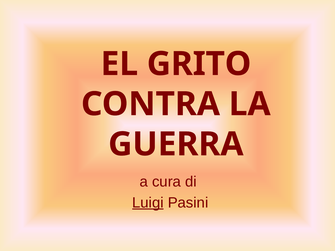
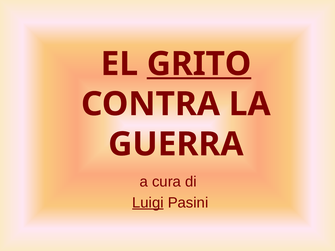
GRITO underline: none -> present (199, 64)
